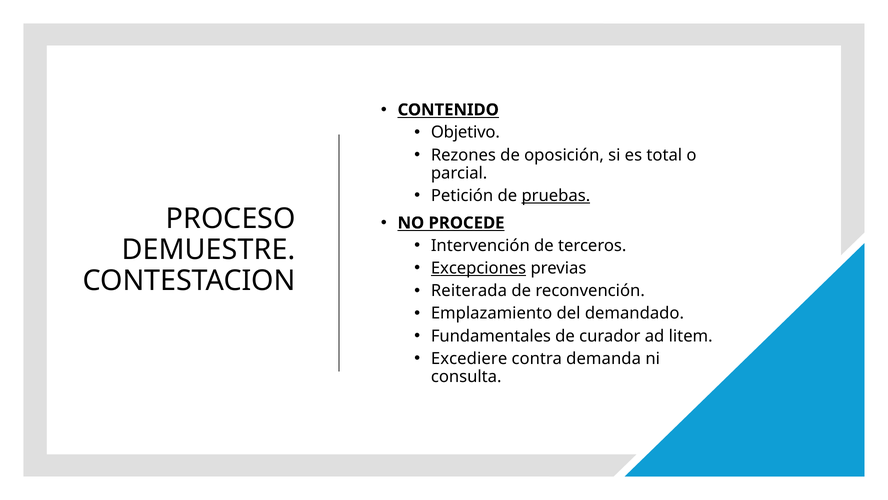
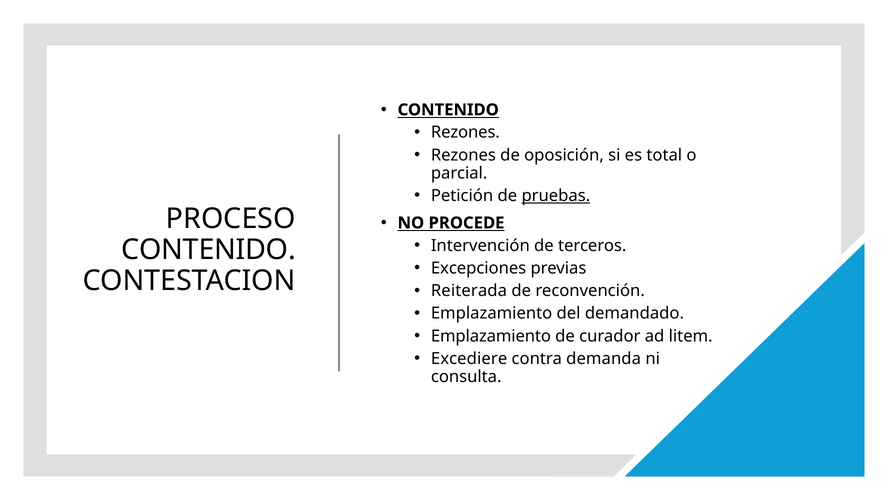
Objetivo: Objetivo -> Rezones (465, 132)
DEMUESTRE: DEMUESTRE -> CONTENIDO (209, 250)
Excepciones underline: present -> none (479, 268)
Fundamentales: Fundamentales -> Emplazamiento (491, 336)
